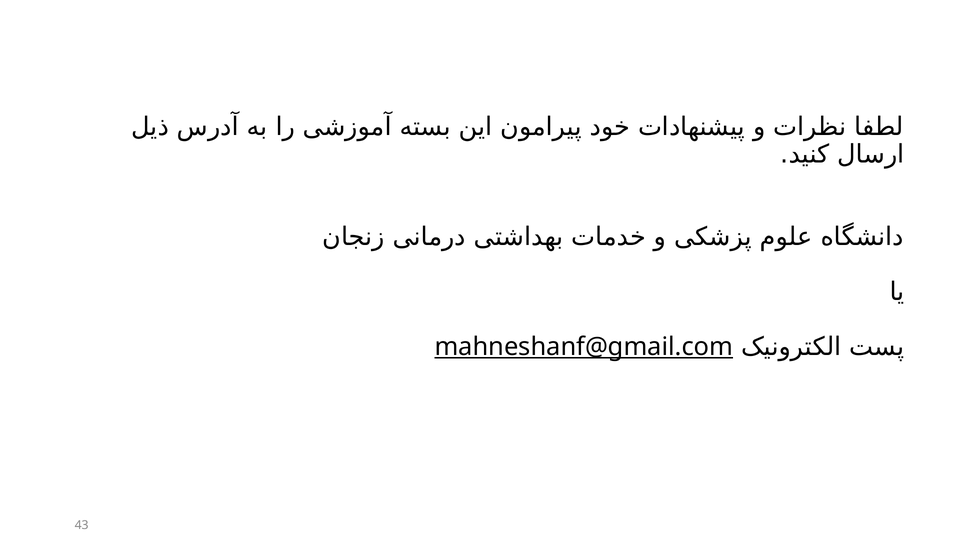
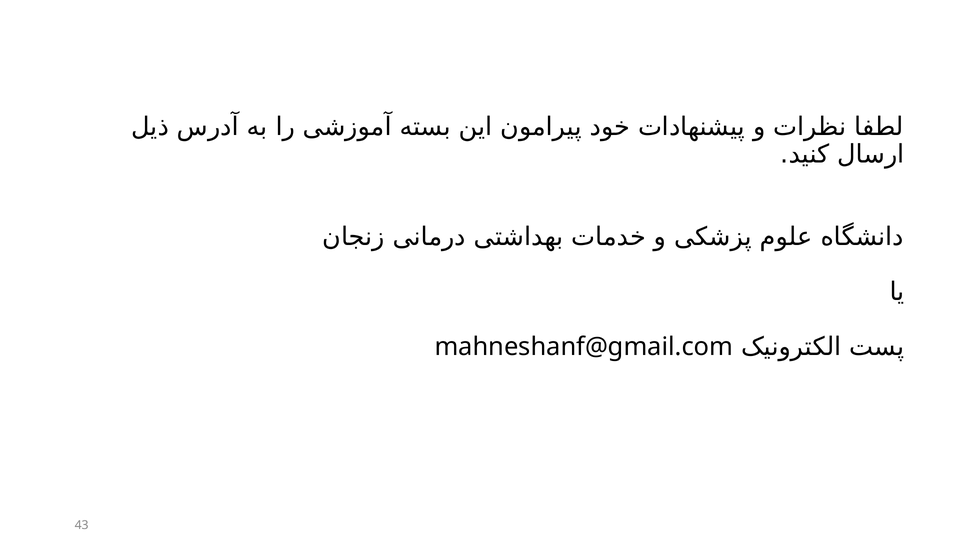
mahneshanf@gmail.com underline: present -> none (584, 347)
